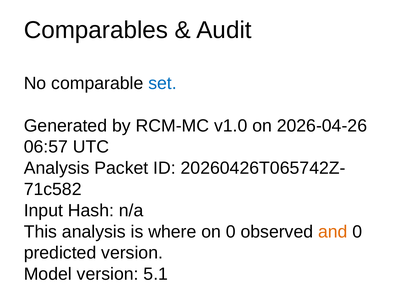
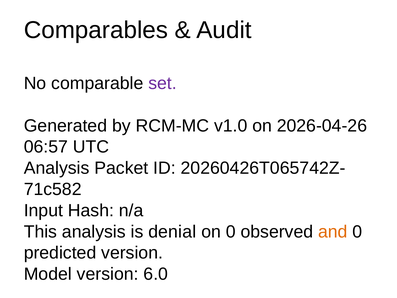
set colour: blue -> purple (163, 83)
where: where -> denial (172, 232)
5.1: 5.1 -> 6.0 (156, 274)
